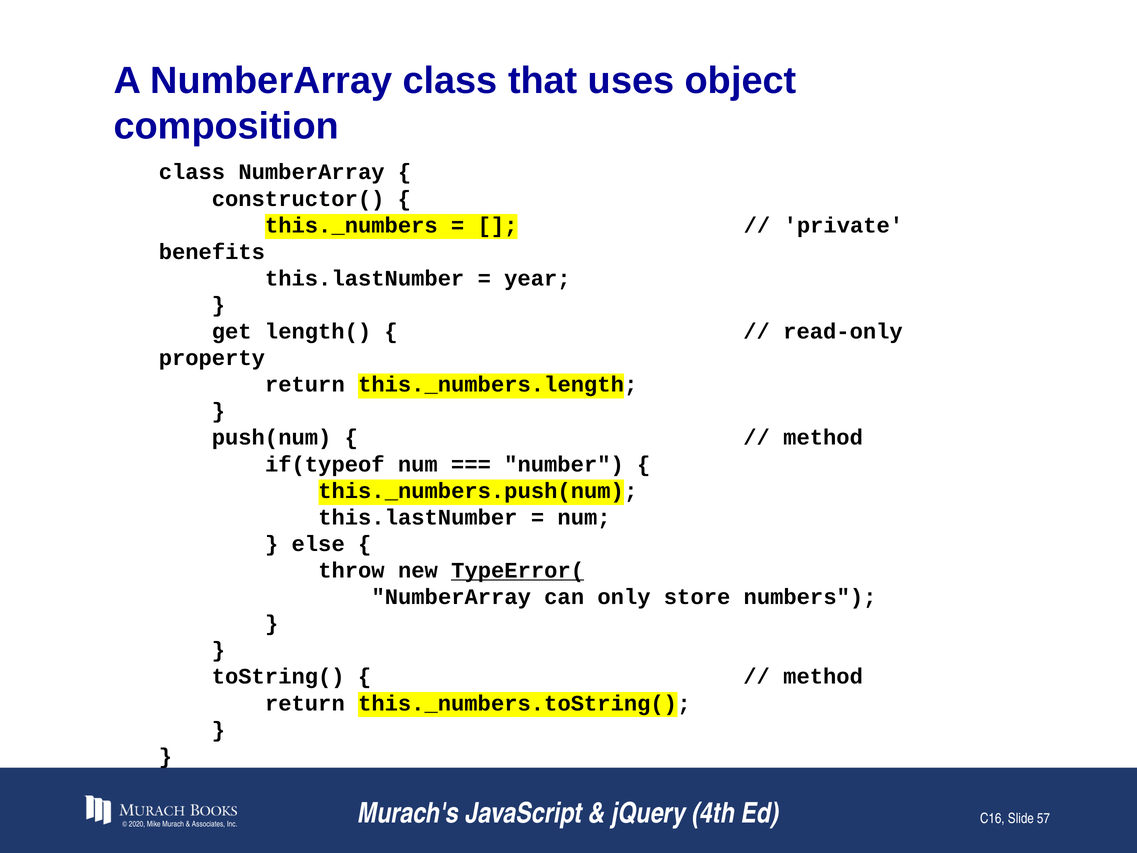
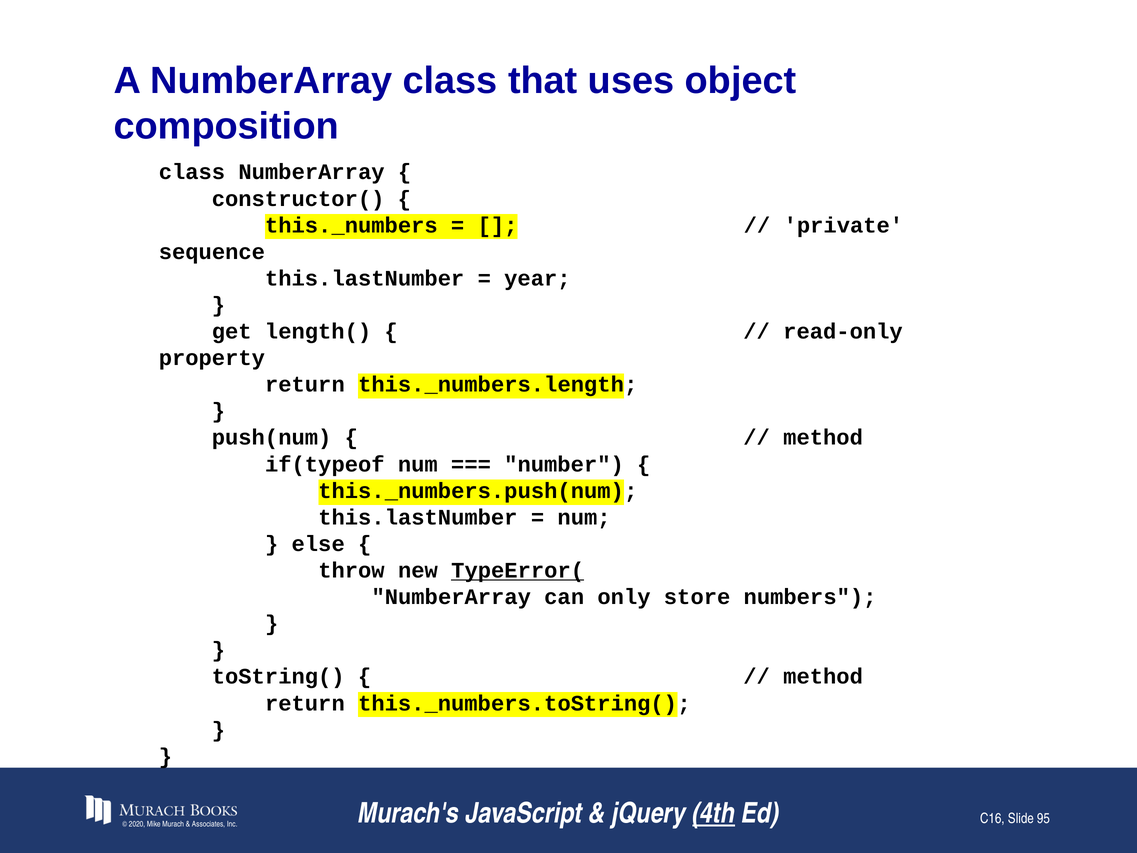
benefits: benefits -> sequence (212, 252)
4th underline: none -> present (714, 813)
57: 57 -> 95 (1043, 818)
